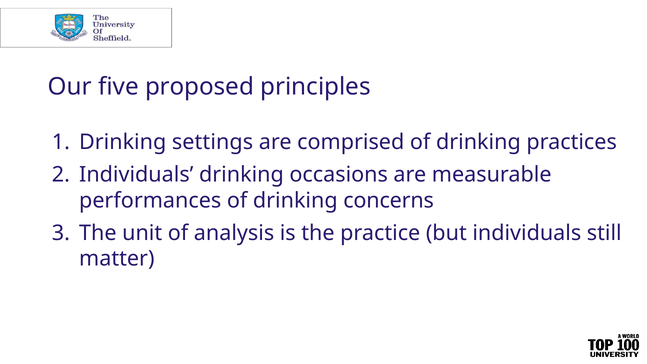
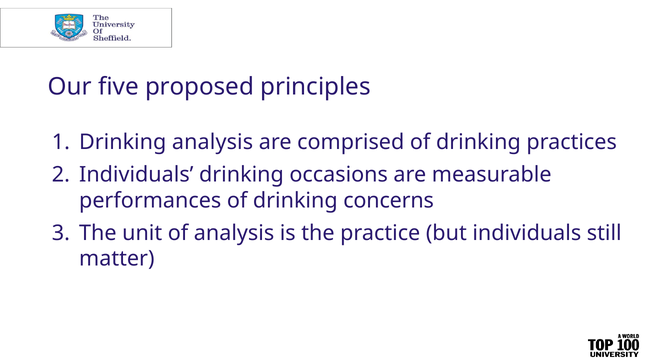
Drinking settings: settings -> analysis (213, 142)
